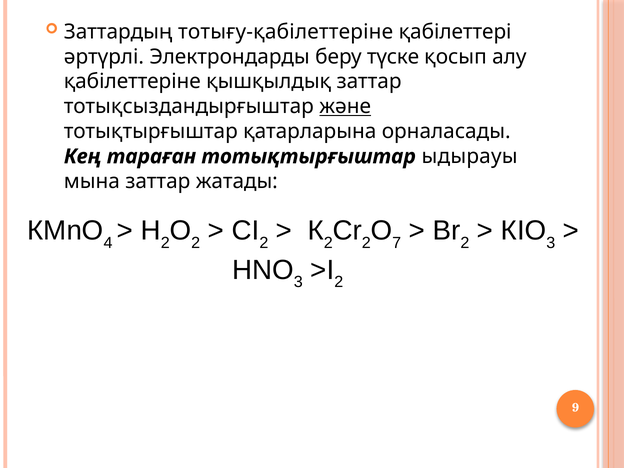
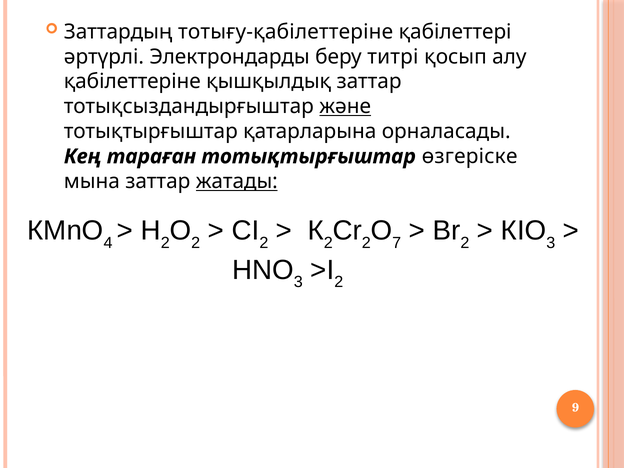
түске: түске -> титрі (393, 57)
ыдырауы: ыдырауы -> өзгерiске (470, 156)
жатады underline: none -> present (237, 181)
